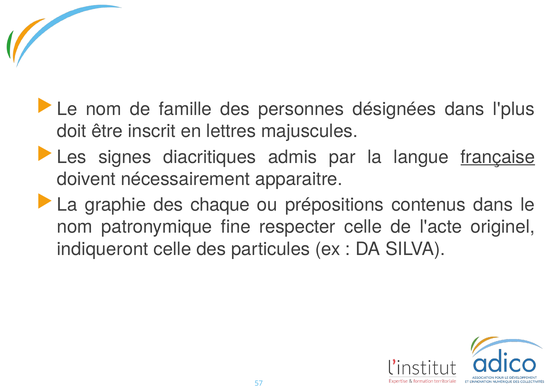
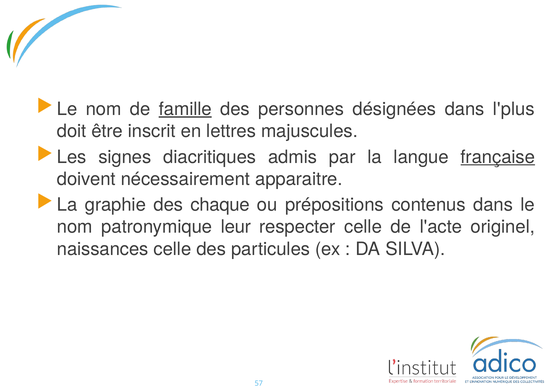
famille underline: none -> present (185, 109)
fine: fine -> leur (236, 227)
indiqueront: indiqueront -> naissances (103, 249)
